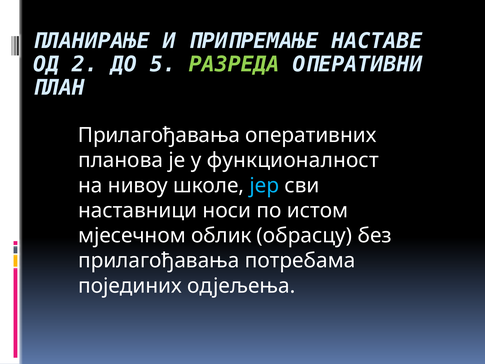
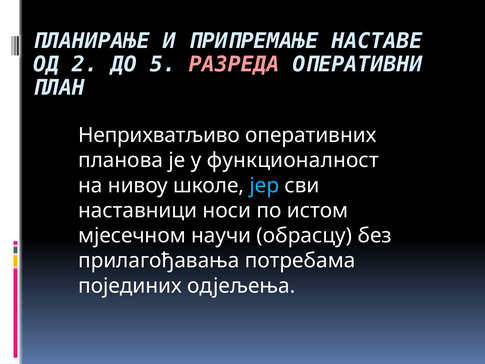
РАЗРЕДА colour: light green -> pink (234, 64)
Прилагођавања: Прилагођавања -> Неприхватљиво (159, 135)
облик: облик -> научи (221, 235)
